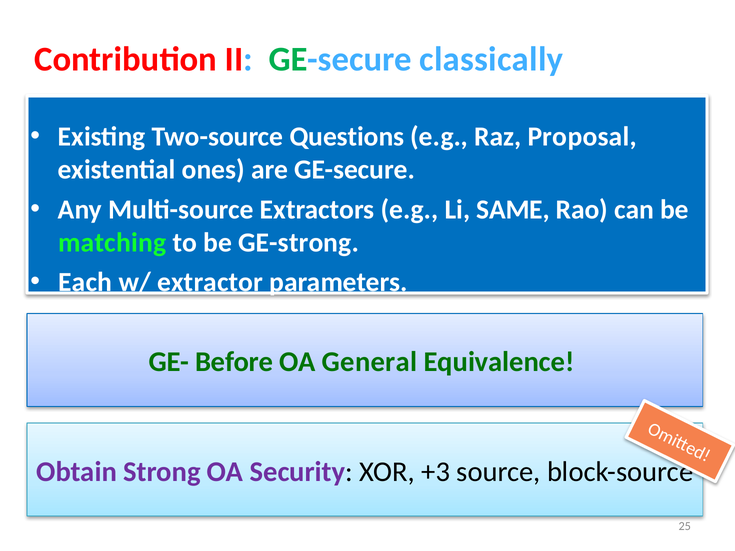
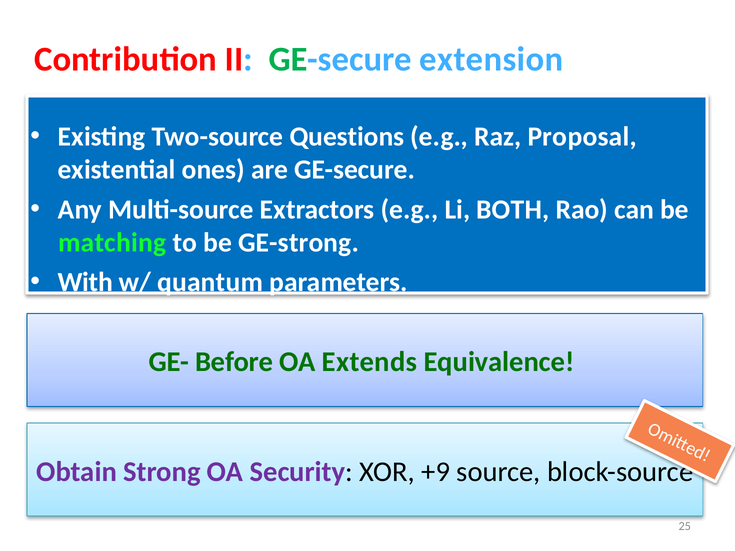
classically: classically -> extension (491, 60)
SAME: SAME -> BOTH (513, 210)
Each: Each -> With (85, 282)
extractor: extractor -> quantum (210, 282)
General: General -> Extends (370, 362)
+3: +3 -> +9 (436, 472)
